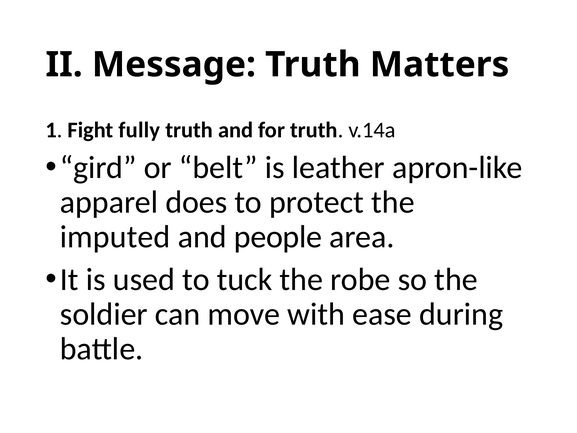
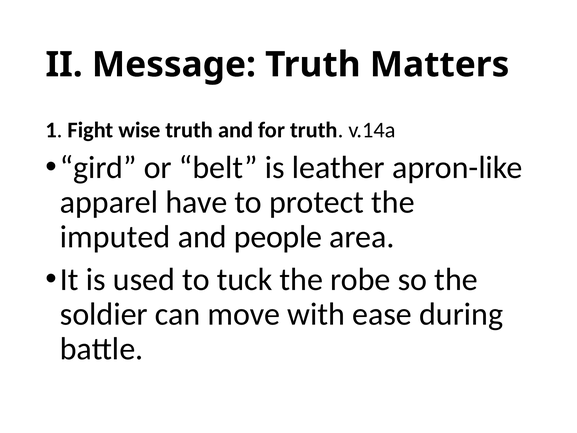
fully: fully -> wise (139, 130)
does: does -> have (196, 202)
